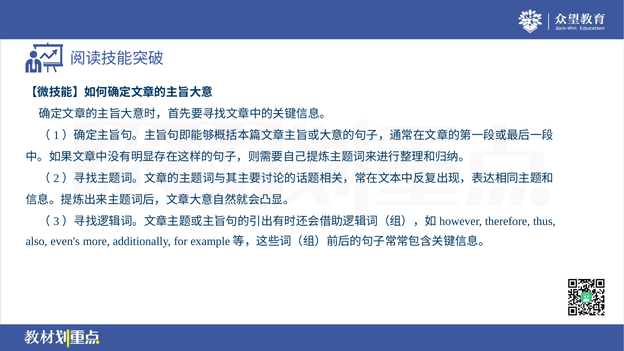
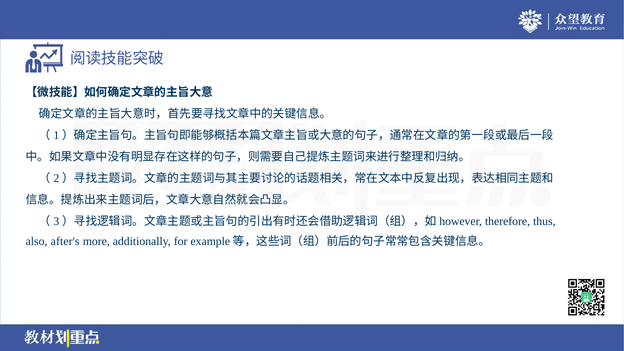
even's: even's -> after's (65, 241)
